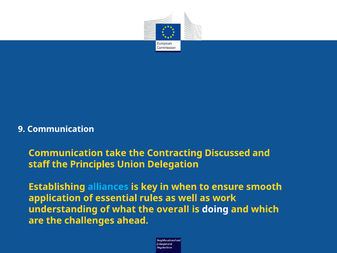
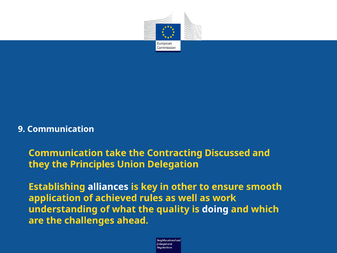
staff: staff -> they (39, 164)
alliances colour: light blue -> white (108, 187)
when: when -> other (184, 187)
essential: essential -> achieved (116, 198)
overall: overall -> quality (173, 209)
